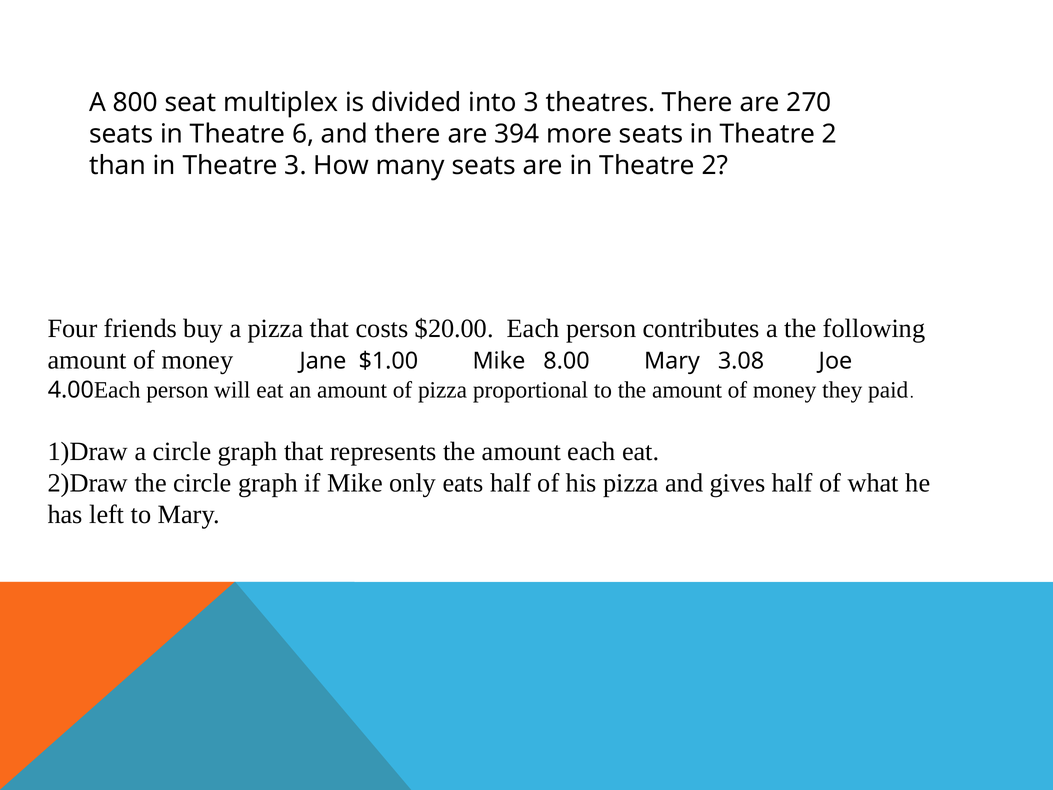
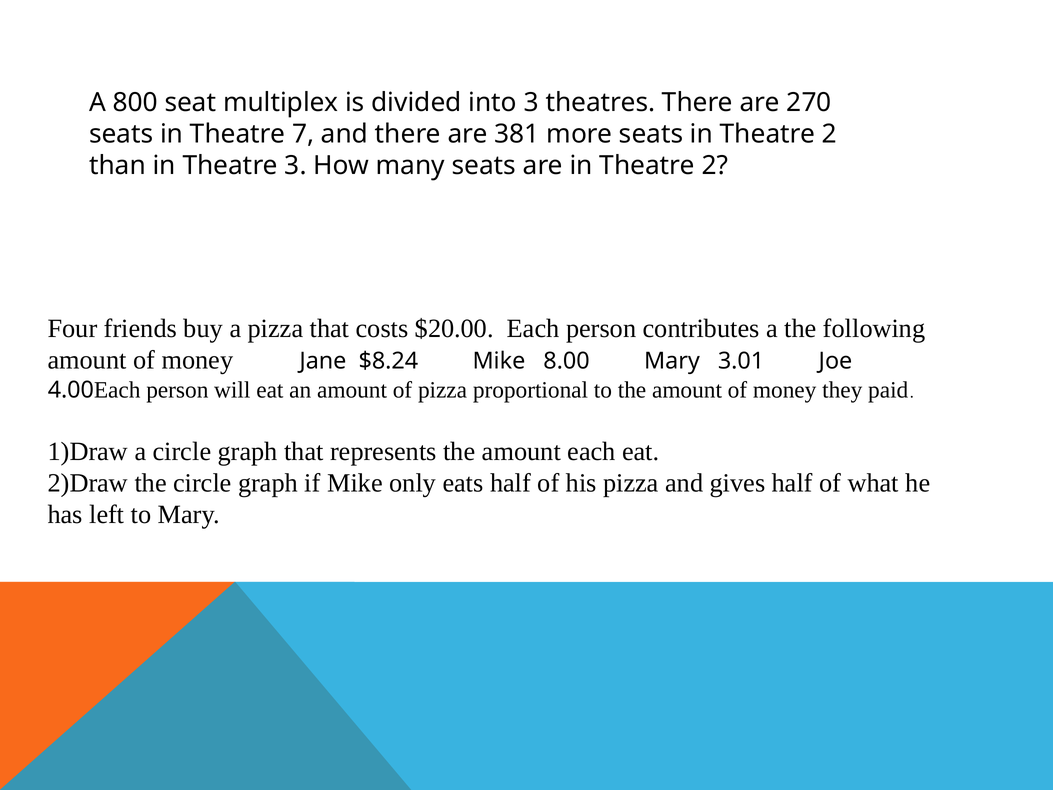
6: 6 -> 7 (303, 134)
394: 394 -> 381 (517, 134)
$1.00: $1.00 -> $8.24 (388, 361)
3.08: 3.08 -> 3.01 (741, 361)
